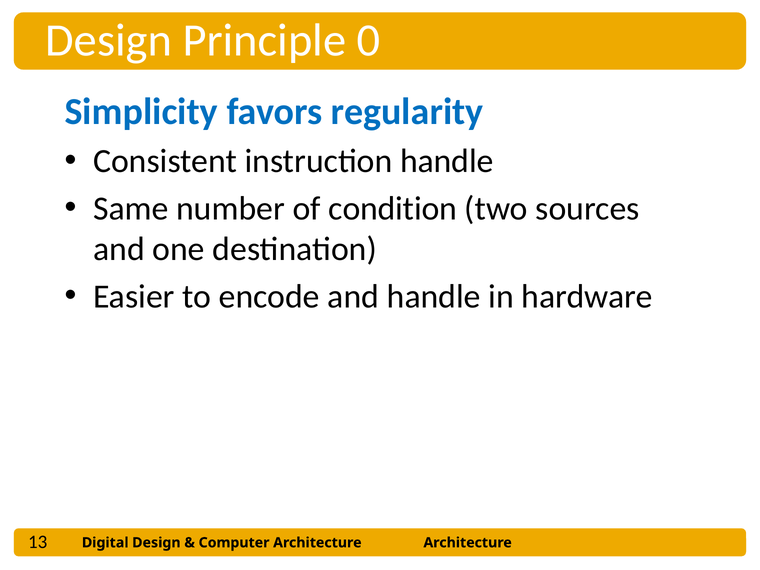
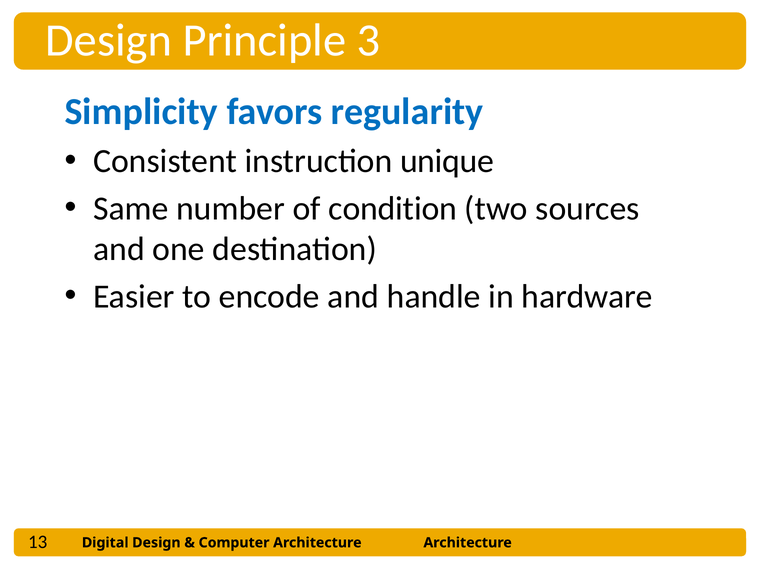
0: 0 -> 3 (368, 41)
instruction handle: handle -> unique (447, 161)
